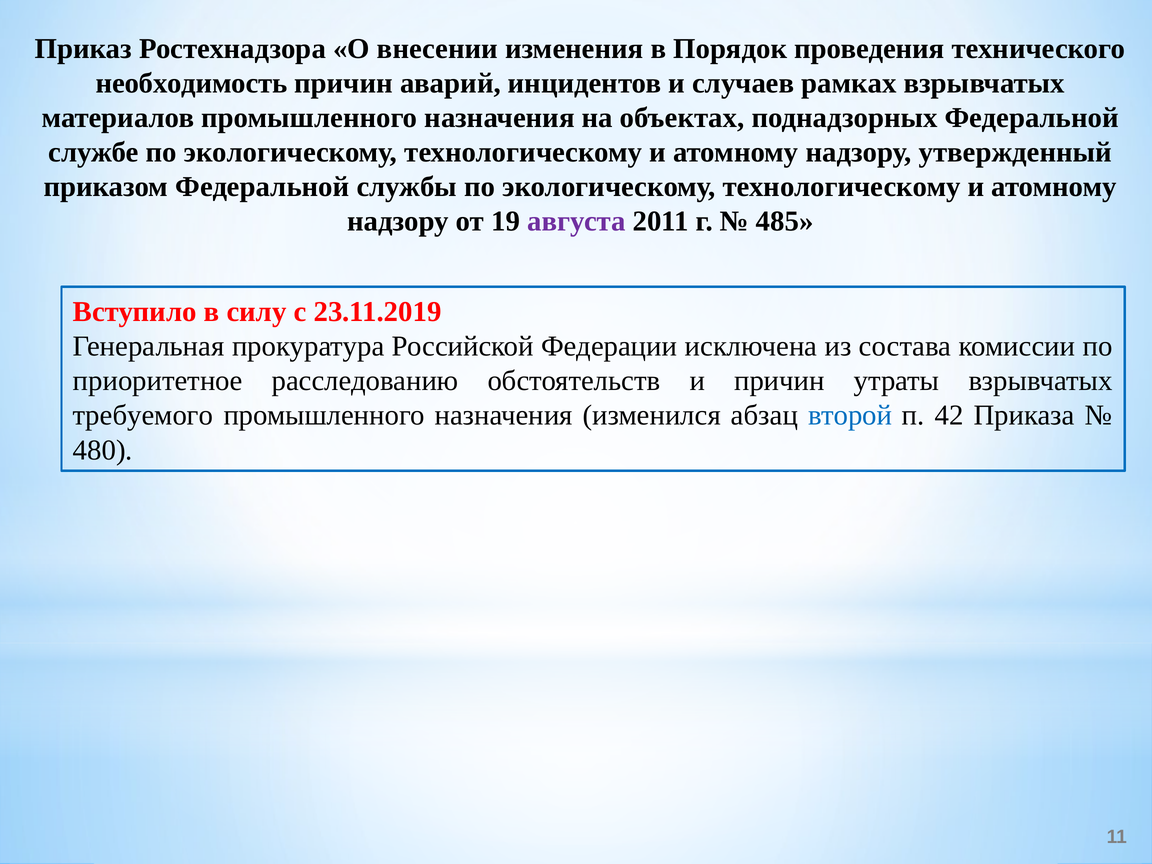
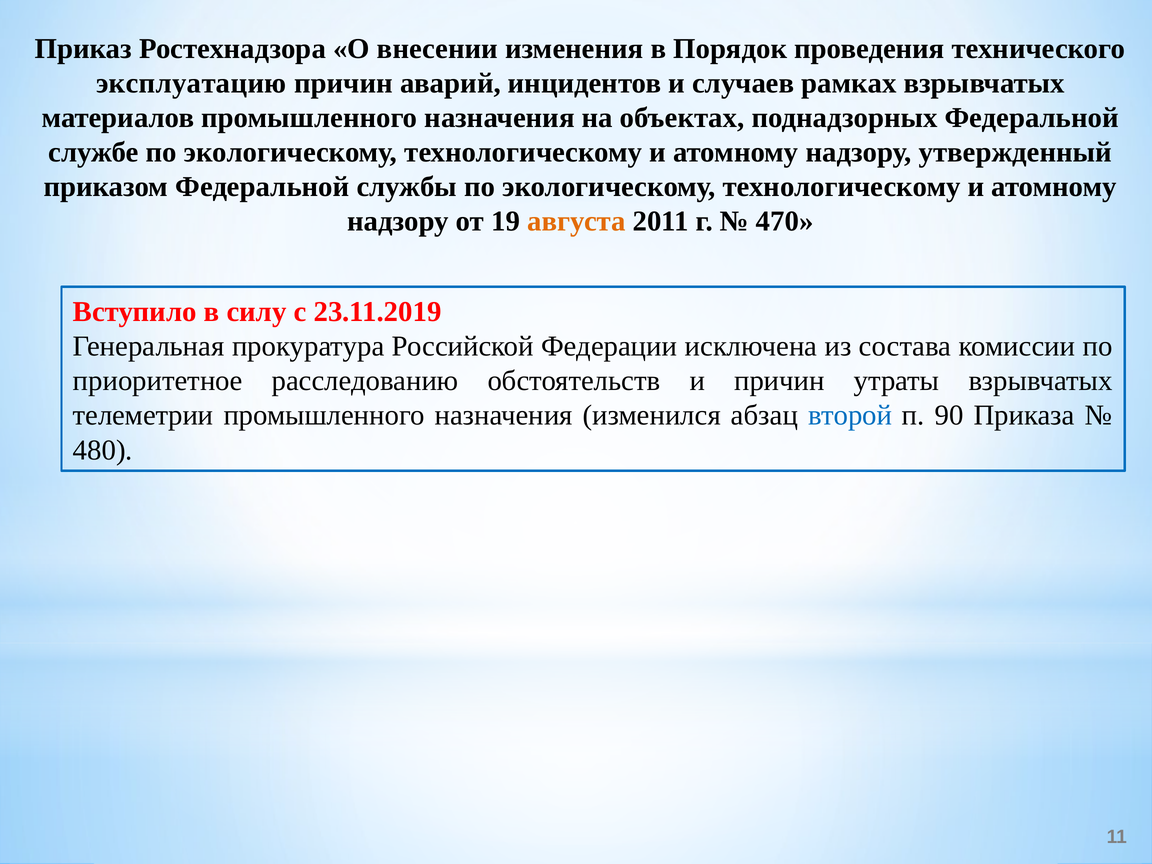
необходимость: необходимость -> эксплуатацию (191, 83)
августа colour: purple -> orange (576, 221)
485: 485 -> 470 (785, 221)
требуемого: требуемого -> телеметрии (143, 415)
42: 42 -> 90 (949, 415)
